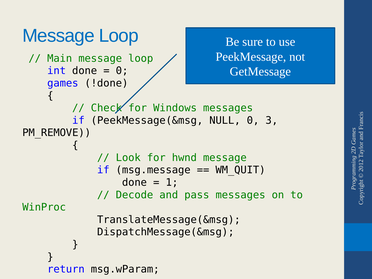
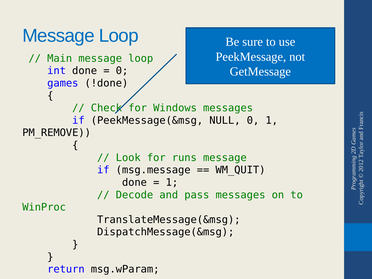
NULL 0 3: 3 -> 1 (272, 120)
hwnd: hwnd -> runs (184, 158)
